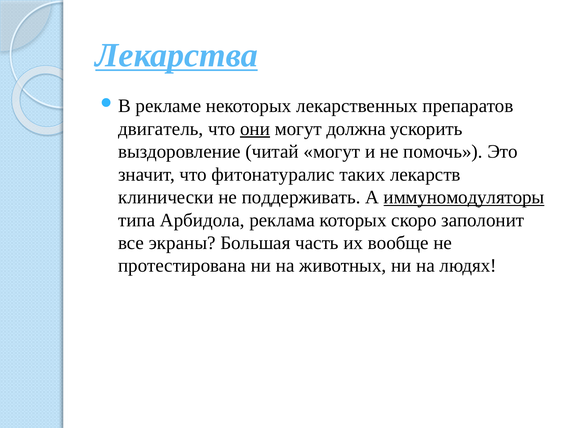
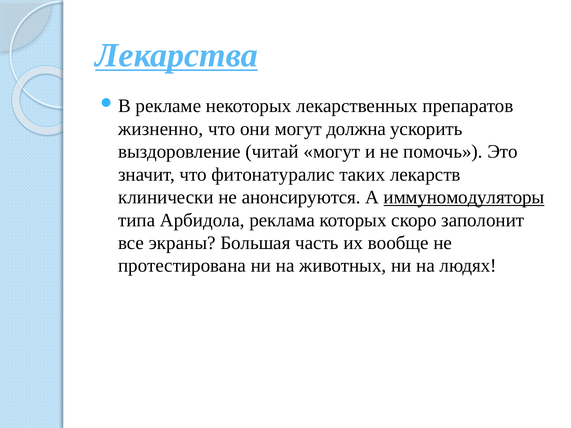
двигатель: двигатель -> жизненно (161, 129)
они underline: present -> none (255, 129)
поддерживать: поддерживать -> анонсируются (301, 197)
